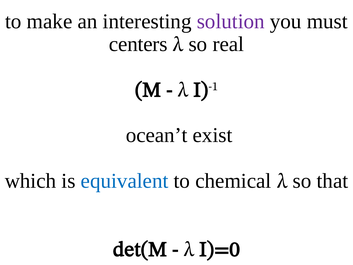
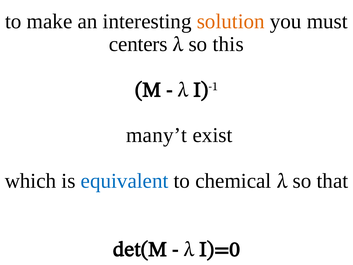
solution colour: purple -> orange (231, 21)
real: real -> this (228, 44)
ocean’t: ocean’t -> many’t (156, 135)
